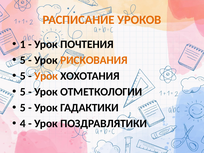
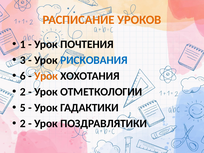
5: 5 -> 3 (23, 60)
РИСКОВАНИЯ colour: orange -> blue (94, 60)
5: 5 -> 6 (23, 76)
5: 5 -> 2 (23, 92)
4: 4 -> 2 (23, 124)
